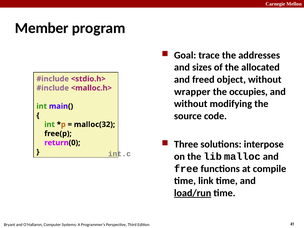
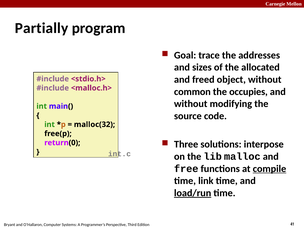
Member: Member -> Partially (42, 28)
wrapper: wrapper -> common (192, 92)
compile underline: none -> present (269, 169)
